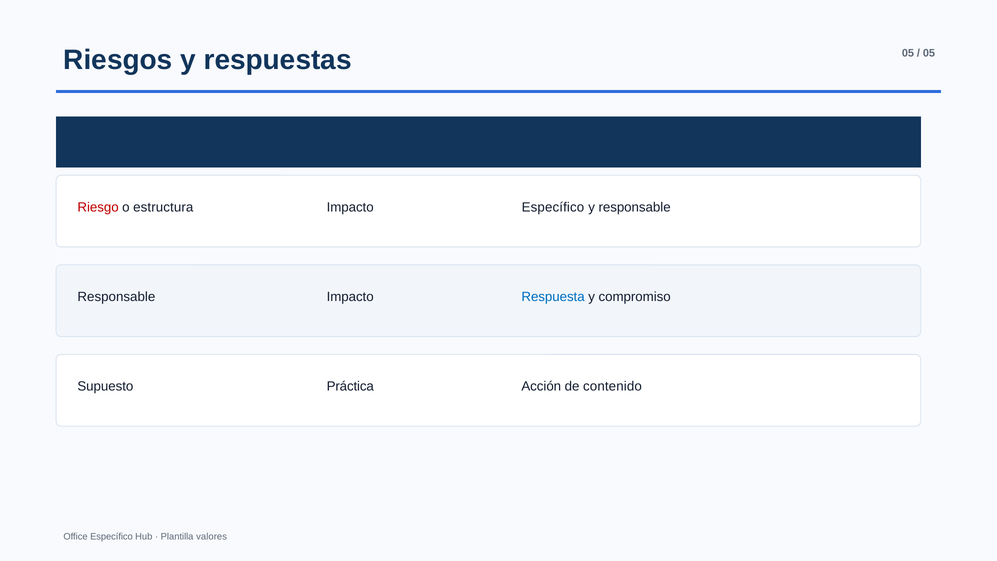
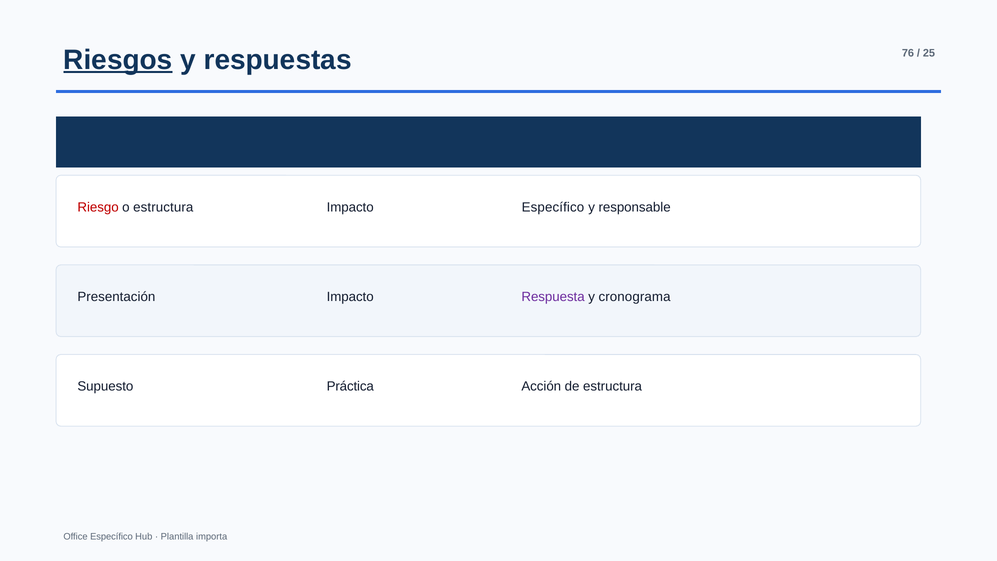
Riesgos underline: none -> present (118, 60)
respuestas 05: 05 -> 76 (908, 53)
05: 05 -> 25 (929, 53)
Responsable: Responsable -> Presentación (116, 297)
Respuesta colour: blue -> purple (553, 297)
compromiso: compromiso -> cronograma (635, 297)
de contenido: contenido -> estructura (613, 386)
valores: valores -> importa (212, 536)
